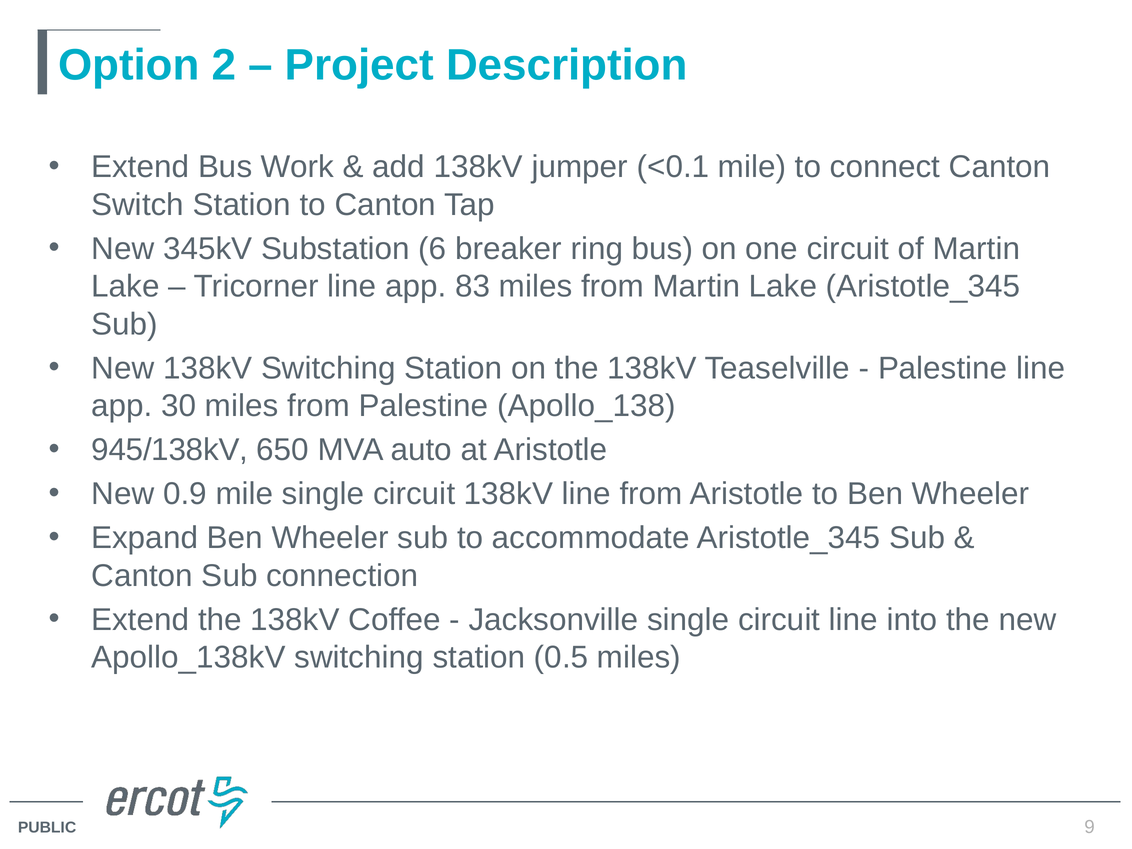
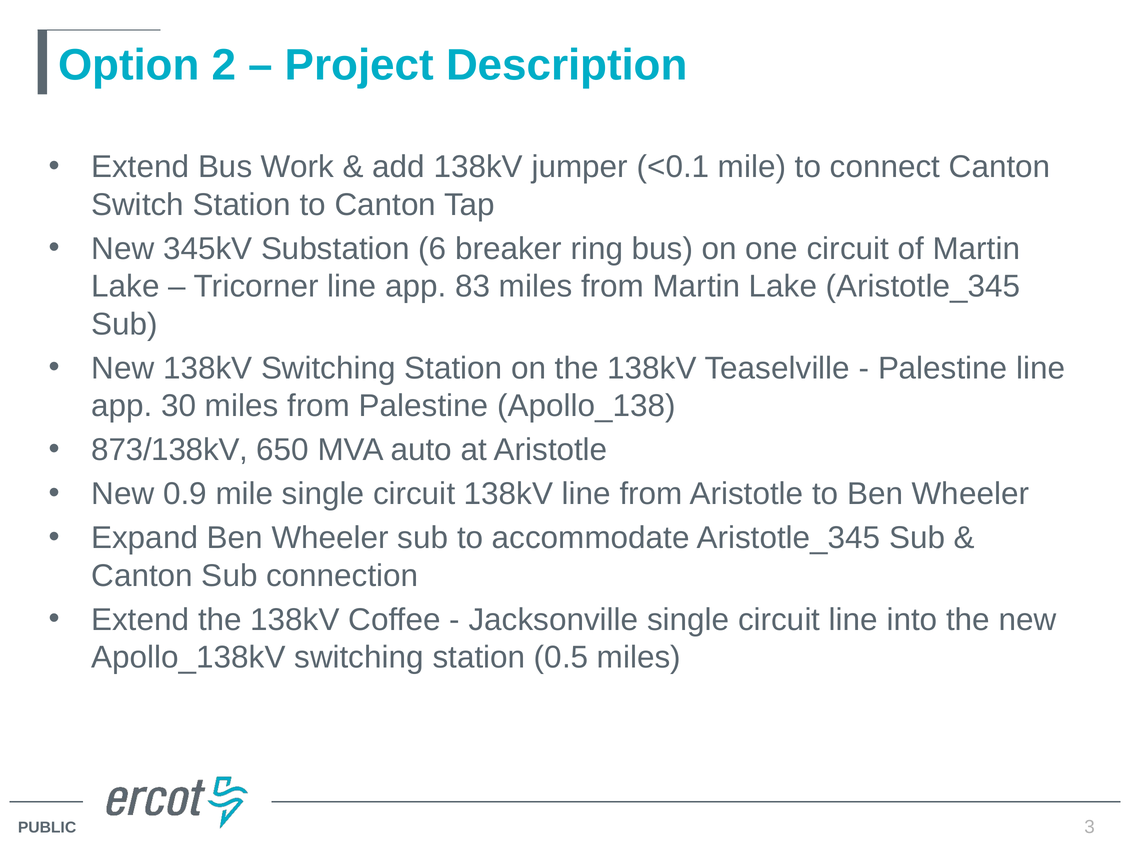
945/138kV: 945/138kV -> 873/138kV (170, 450)
9: 9 -> 3 (1090, 827)
